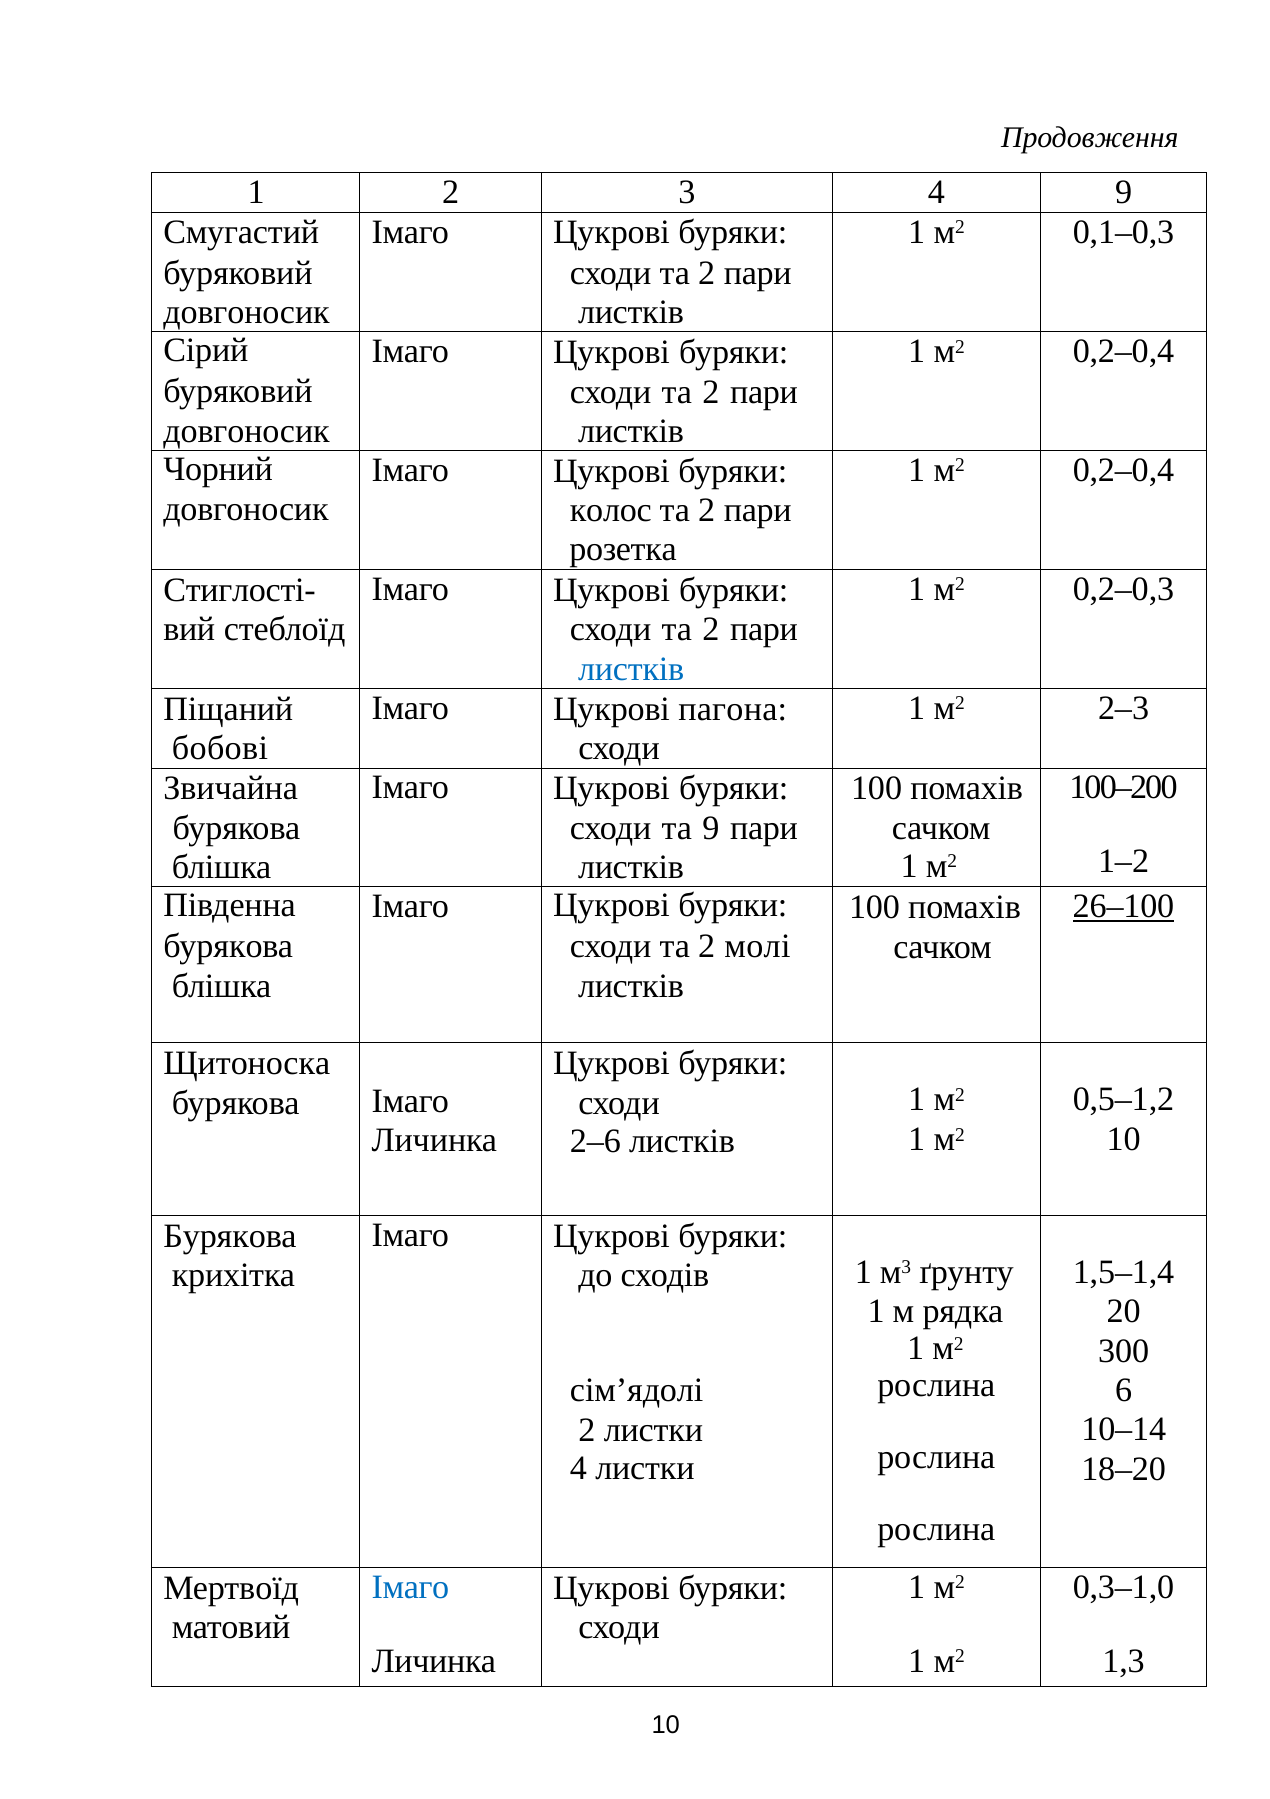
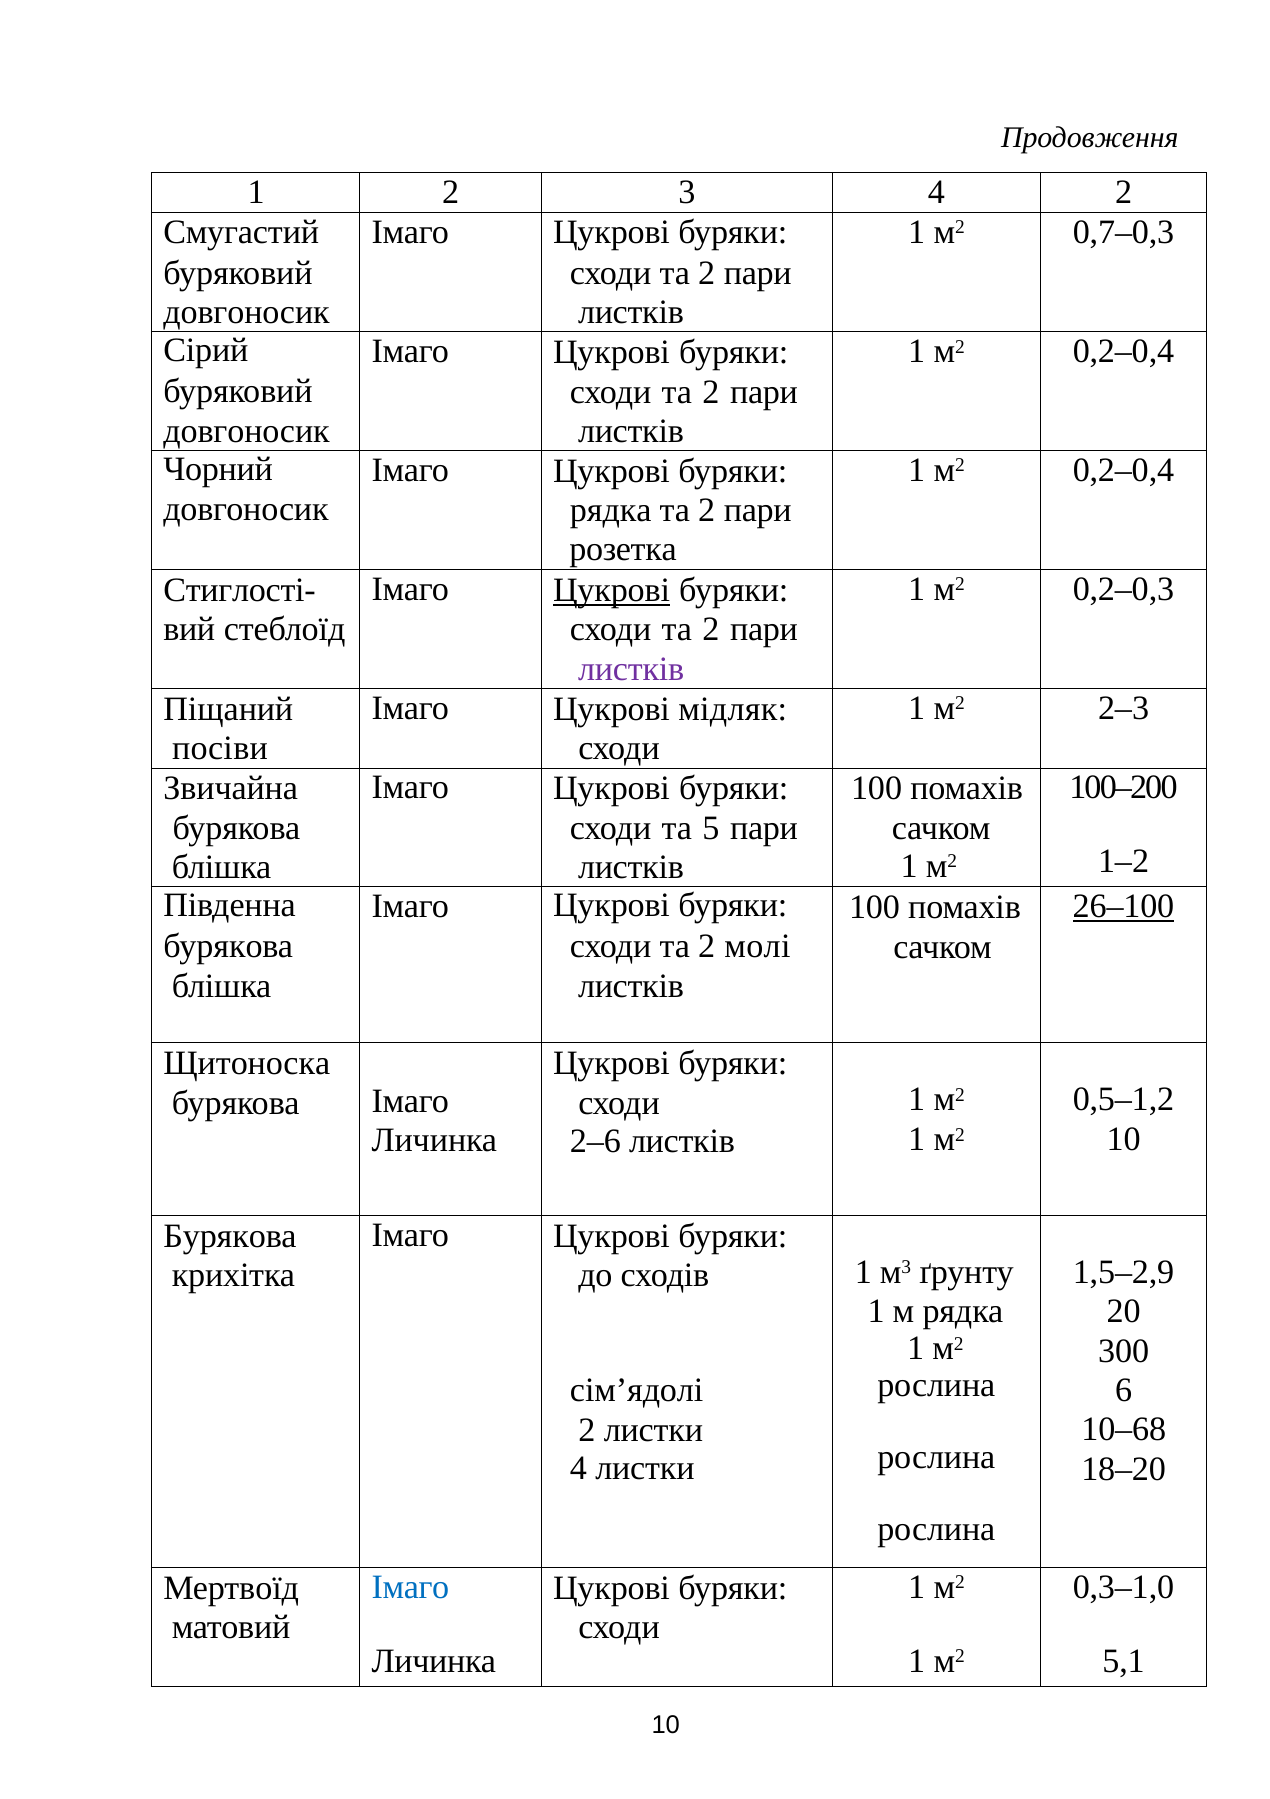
4 9: 9 -> 2 (1124, 192)
0,1–0,3: 0,1–0,3 -> 0,7–0,3 (1124, 232)
колос: колос -> рядка (611, 510)
Цукрові underline: none -> present (611, 590)
листків colour: blue -> purple (631, 669)
пагона: пагона -> мідляк (733, 709)
бобові: бобові -> посіви (220, 748)
та 9: 9 -> 5 (711, 828)
1,5–1,4: 1,5–1,4 -> 1,5–2,9 (1124, 1272)
10–14: 10–14 -> 10–68 (1124, 1429)
1,3: 1,3 -> 5,1 (1124, 1661)
